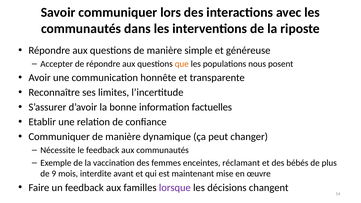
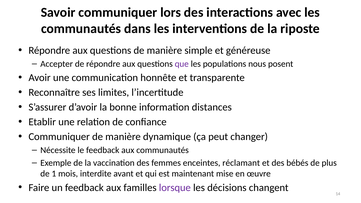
que colour: orange -> purple (182, 64)
factuelles: factuelles -> distances (212, 107)
9: 9 -> 1 (54, 174)
